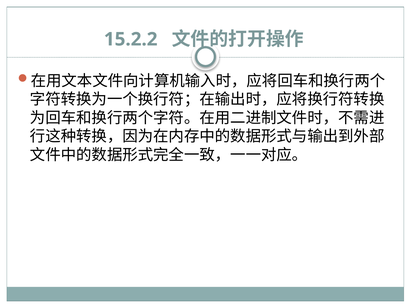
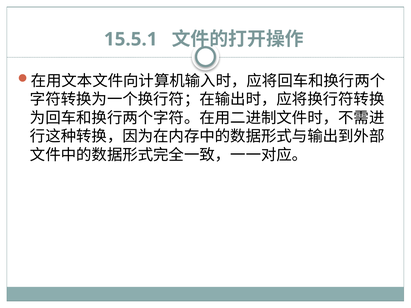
15.2.2: 15.2.2 -> 15.5.1 (131, 39)
